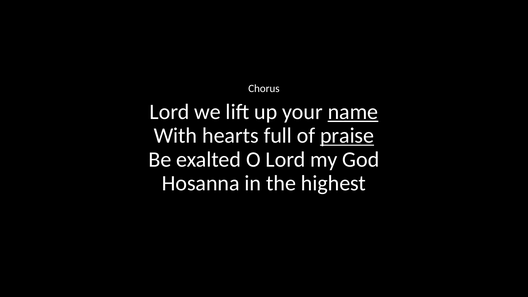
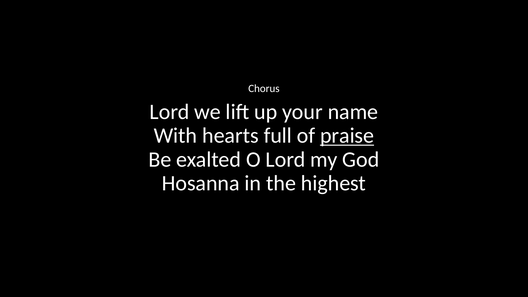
name underline: present -> none (353, 112)
